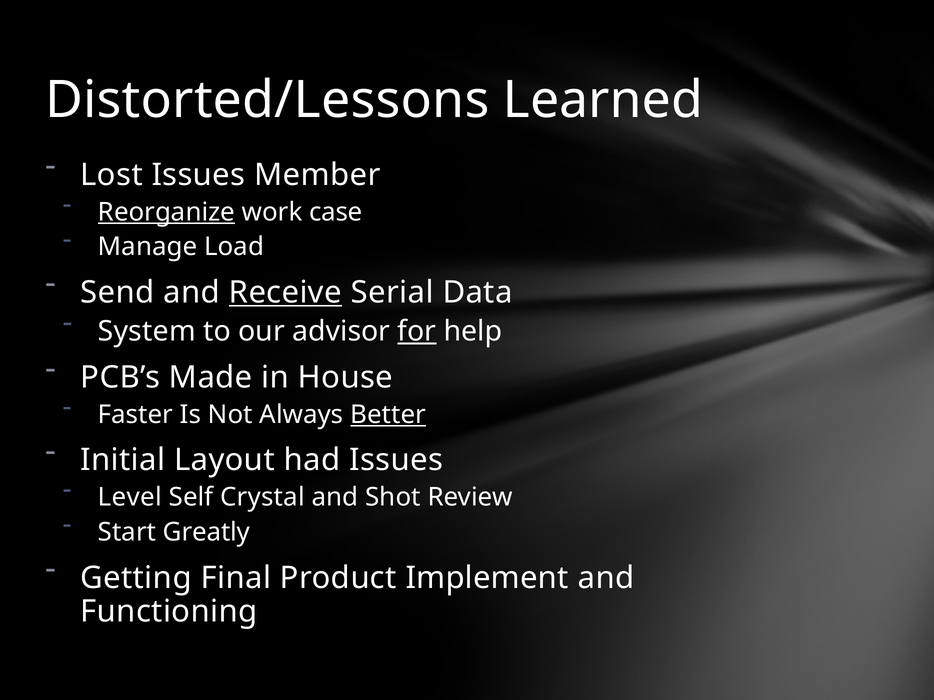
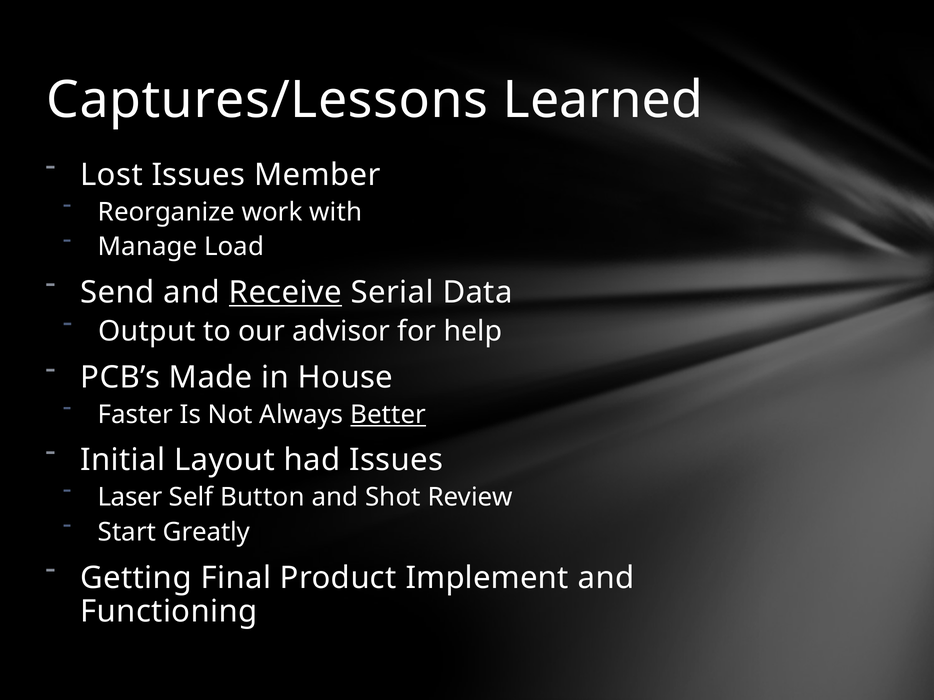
Distorted/Lessons: Distorted/Lessons -> Captures/Lessons (267, 100)
Reorganize underline: present -> none (166, 212)
case: case -> with (336, 212)
System: System -> Output (147, 331)
for underline: present -> none (417, 331)
Level: Level -> Laser (130, 498)
Crystal: Crystal -> Button (262, 498)
